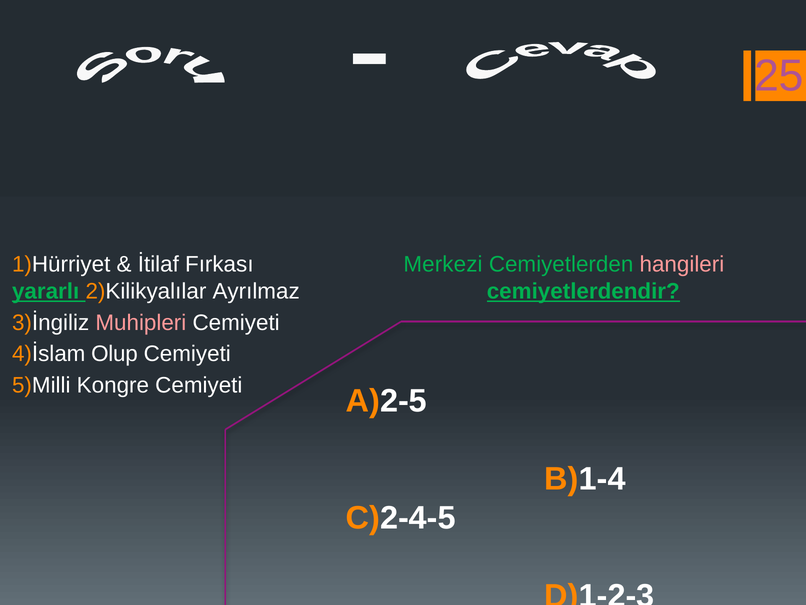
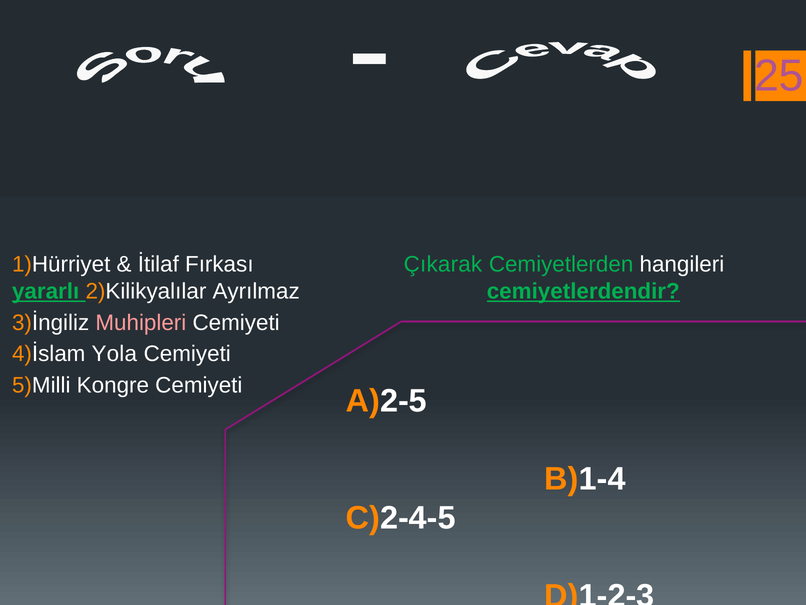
Merkezi: Merkezi -> Çıkarak (443, 264)
hangileri colour: pink -> white (682, 264)
Olup: Olup -> Yola (114, 354)
